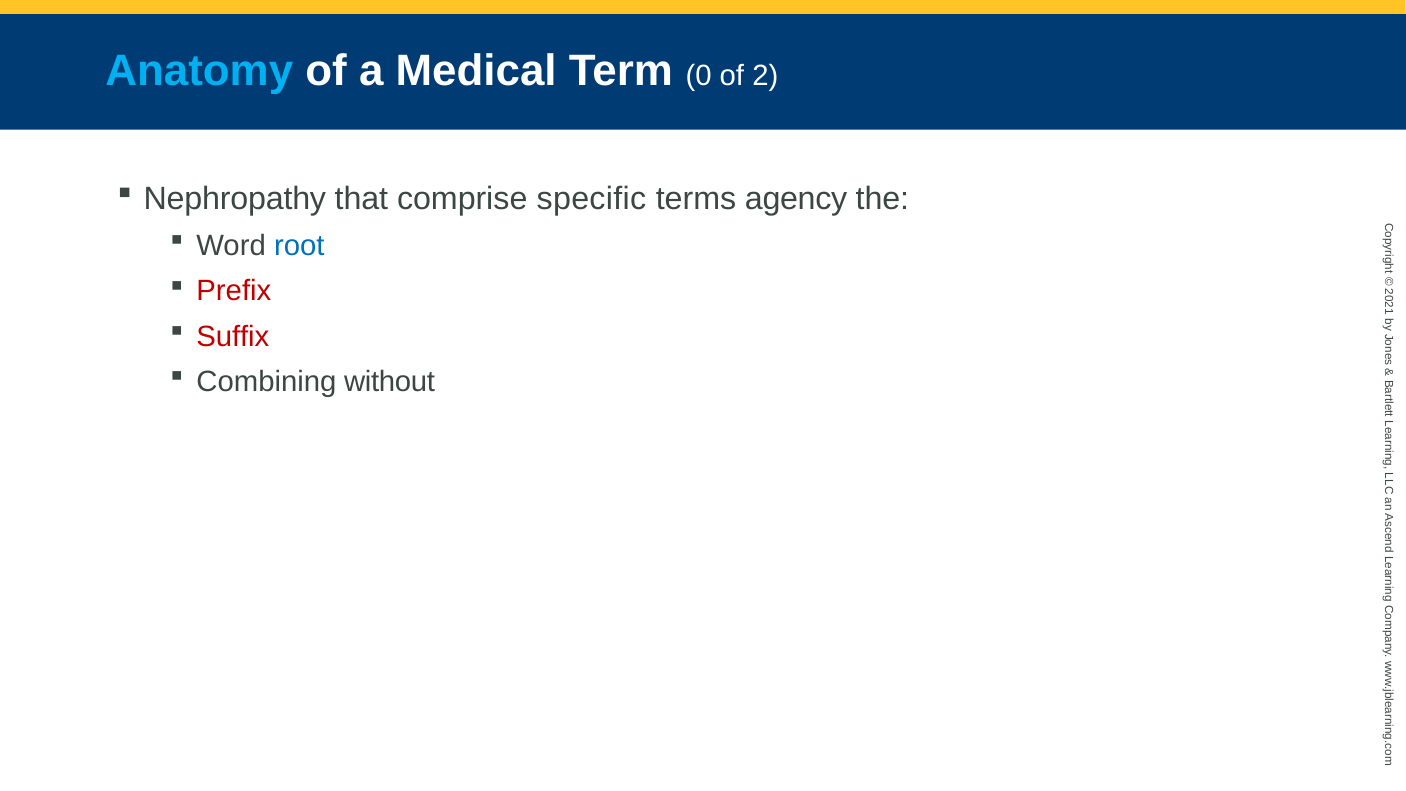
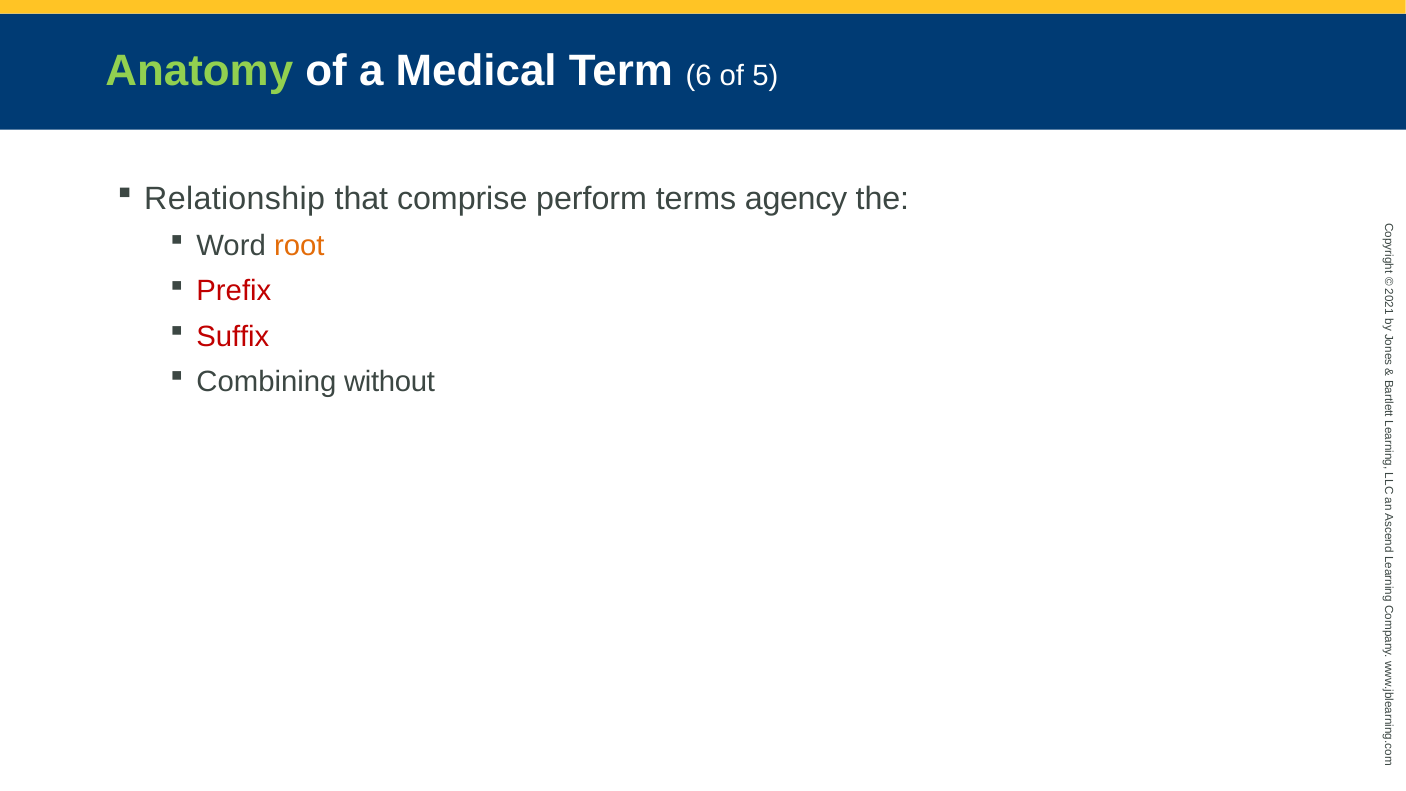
Anatomy colour: light blue -> light green (199, 71)
Term 0: 0 -> 6 (699, 75)
of 2: 2 -> 5 (765, 75)
Nephropathy: Nephropathy -> Relationship (235, 199)
specific: specific -> perform (592, 199)
root colour: blue -> orange (299, 246)
